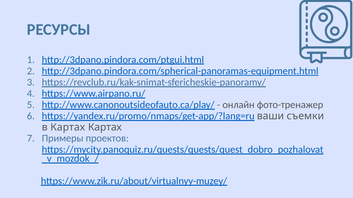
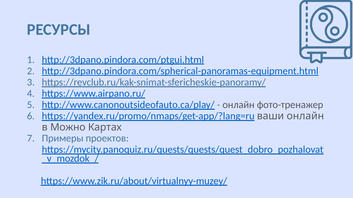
ваши съемки: съемки -> онлайн (305, 116)
в Картах: Картах -> Можно (68, 128)
